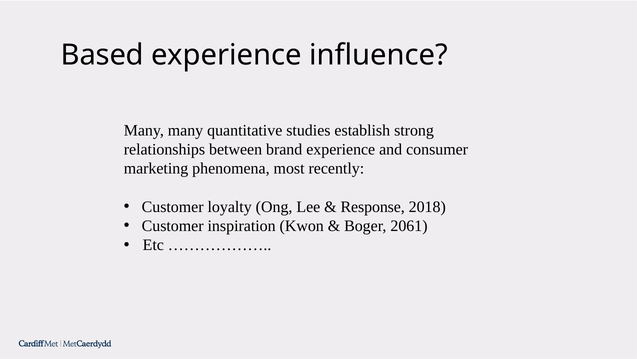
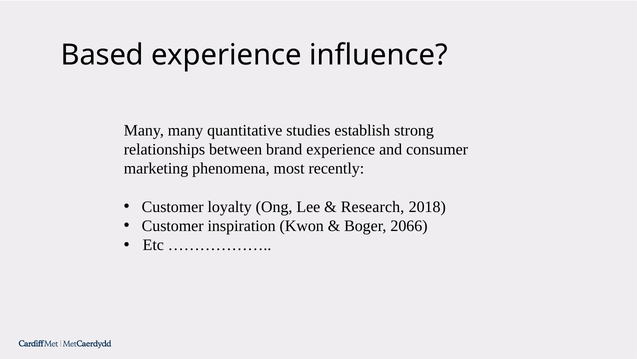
Response: Response -> Research (373, 207)
2061: 2061 -> 2066 (409, 226)
